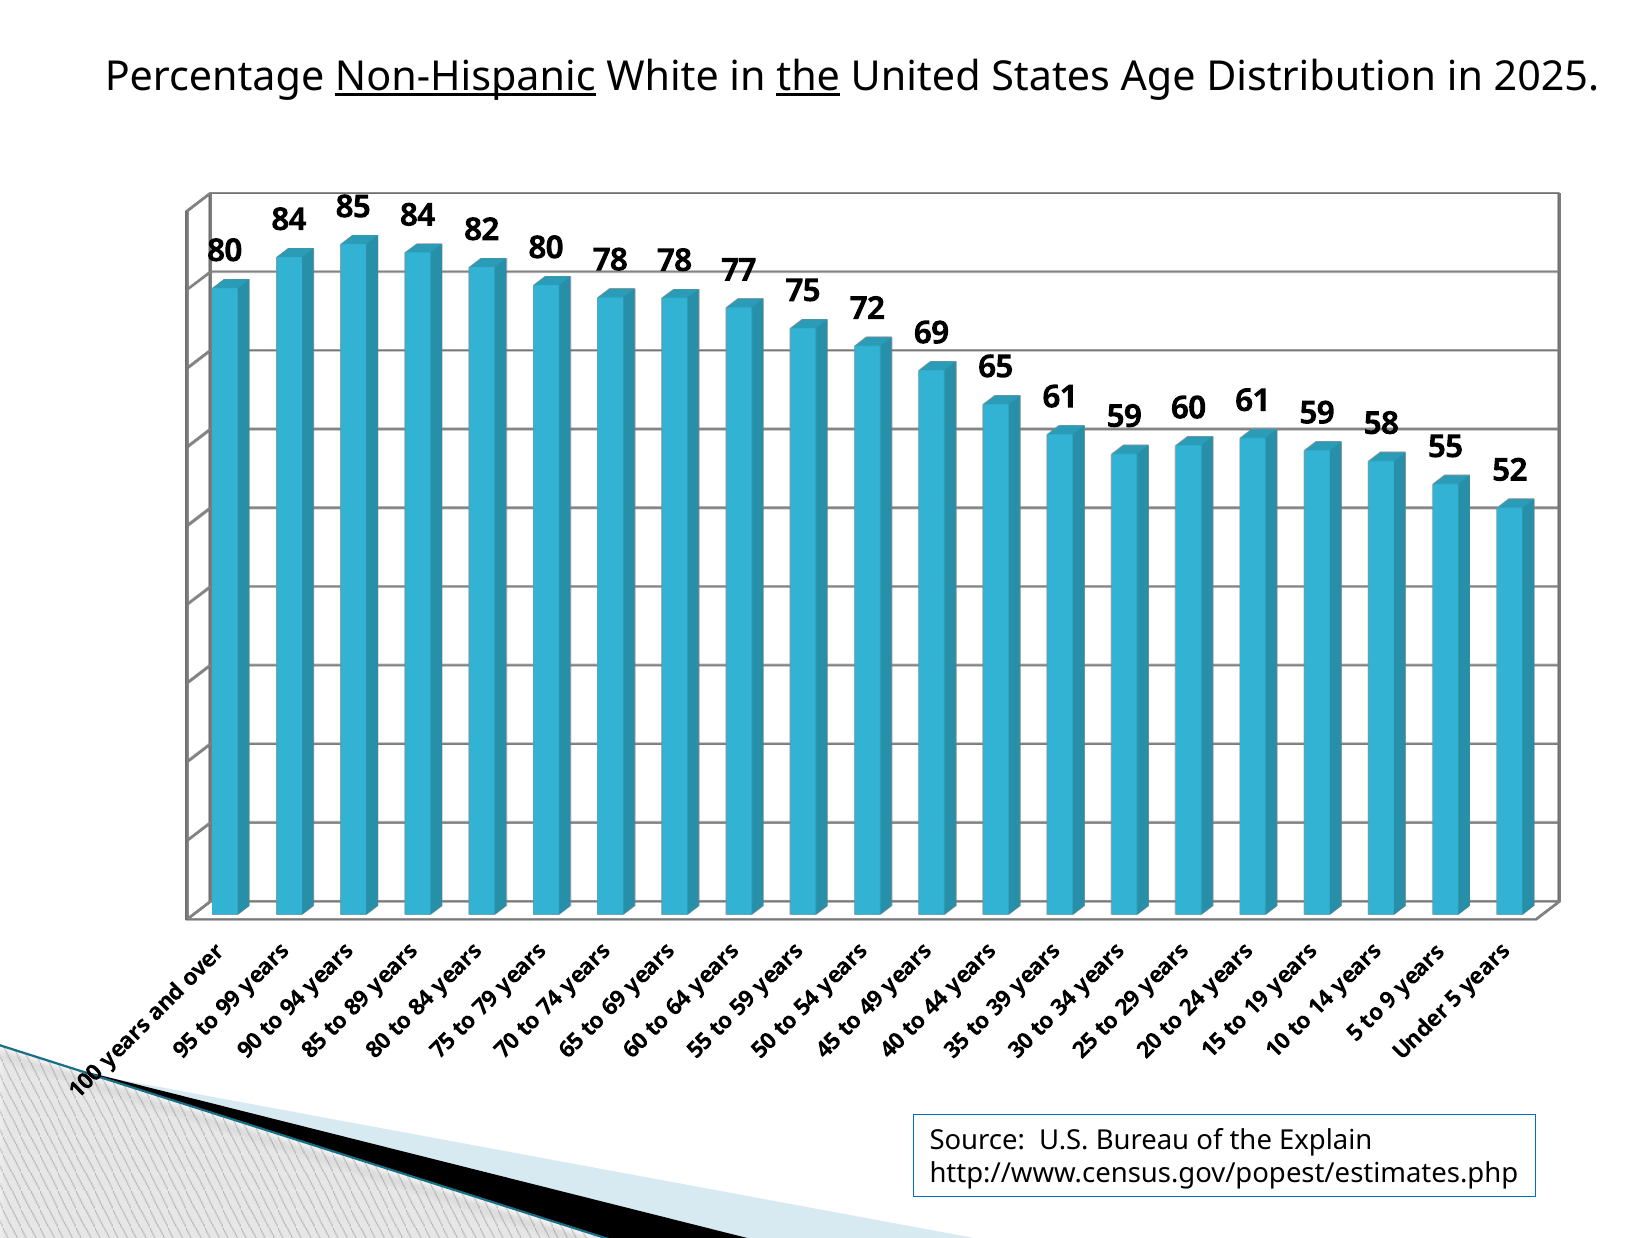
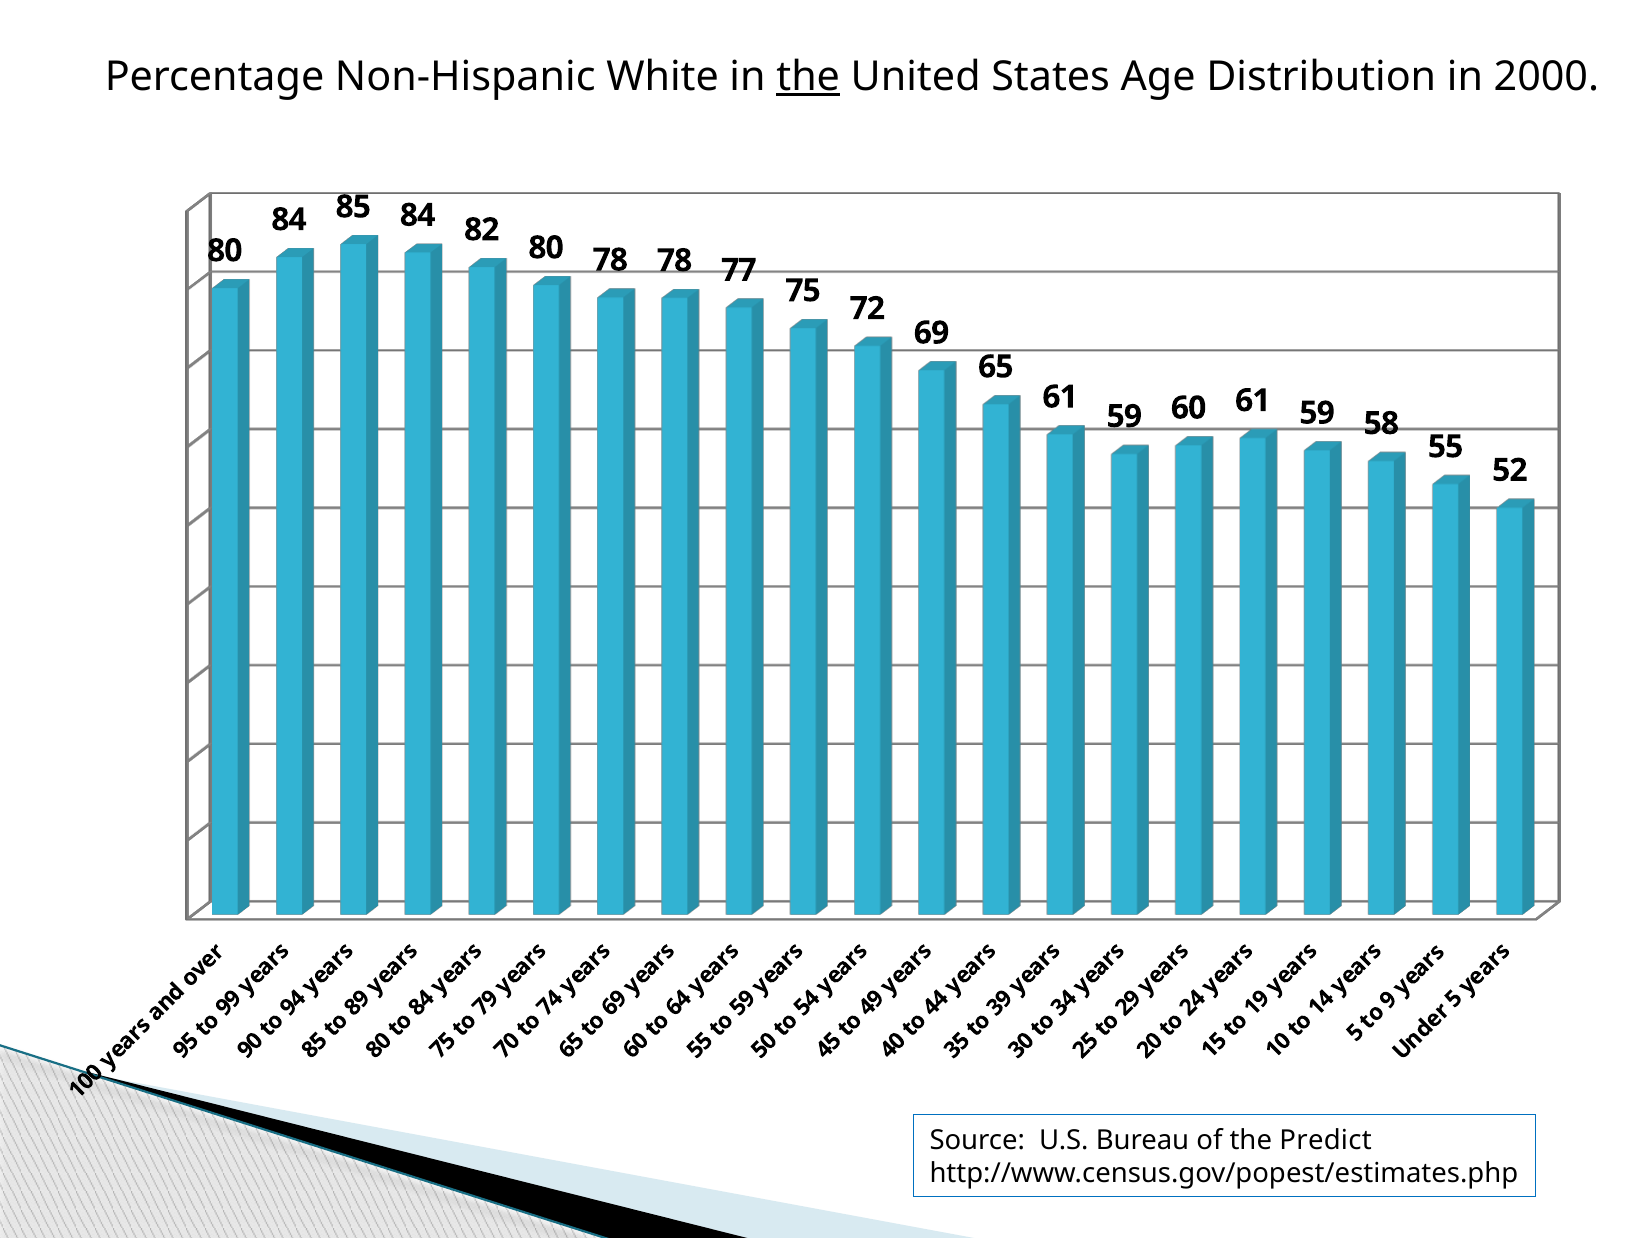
Non-Hispanic underline: present -> none (465, 77)
2025: 2025 -> 2000 (1546, 77)
Explain: Explain -> Predict (1326, 1141)
